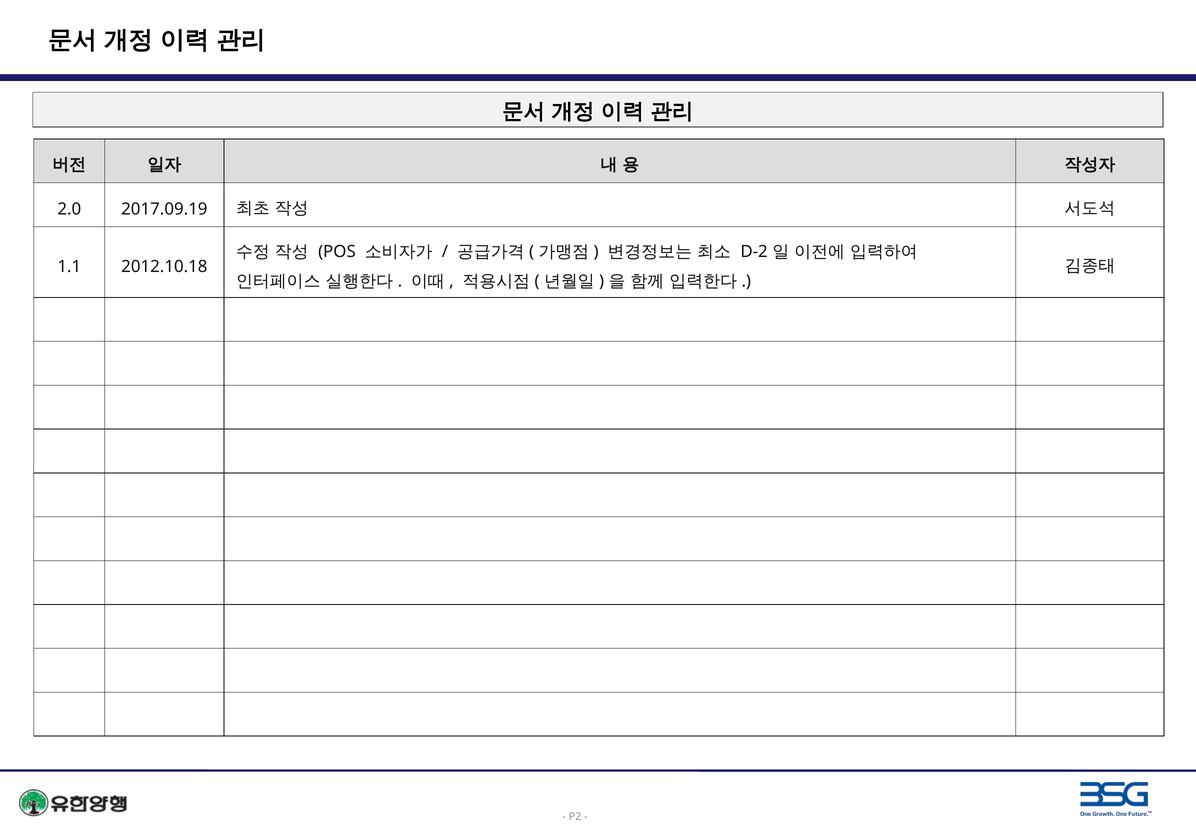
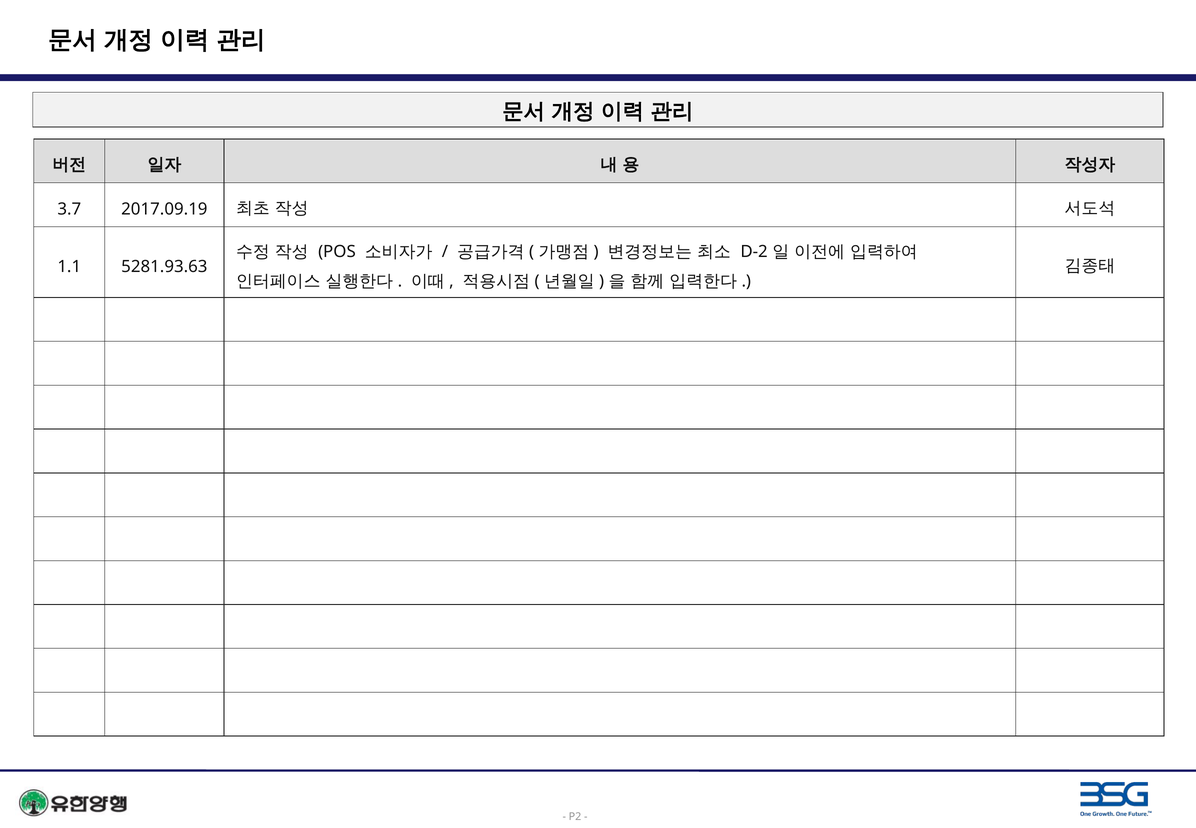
2.0: 2.0 -> 3.7 (69, 209)
2012.10.18: 2012.10.18 -> 5281.93.63 (164, 267)
